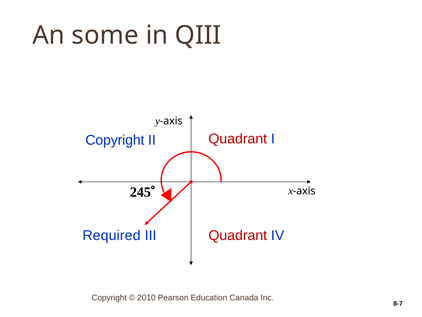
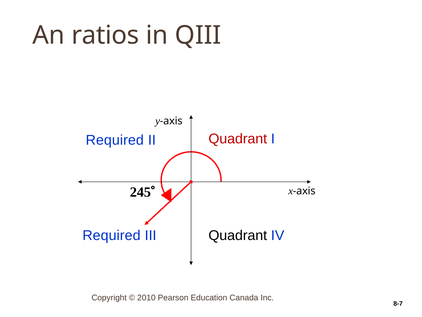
some: some -> ratios (105, 35)
Copyright: Copyright -> Required (115, 140)
Quadrant colour: red -> black (238, 235)
